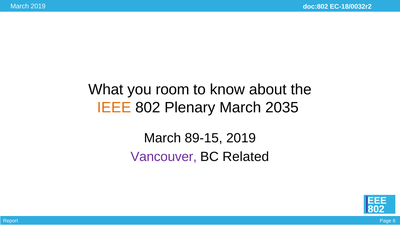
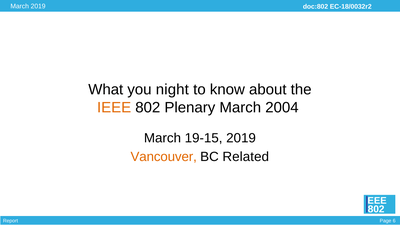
room: room -> night (172, 90)
2035: 2035 -> 2004 (282, 108)
89-15: 89-15 -> 19-15 (204, 138)
Vancouver colour: purple -> orange (164, 157)
